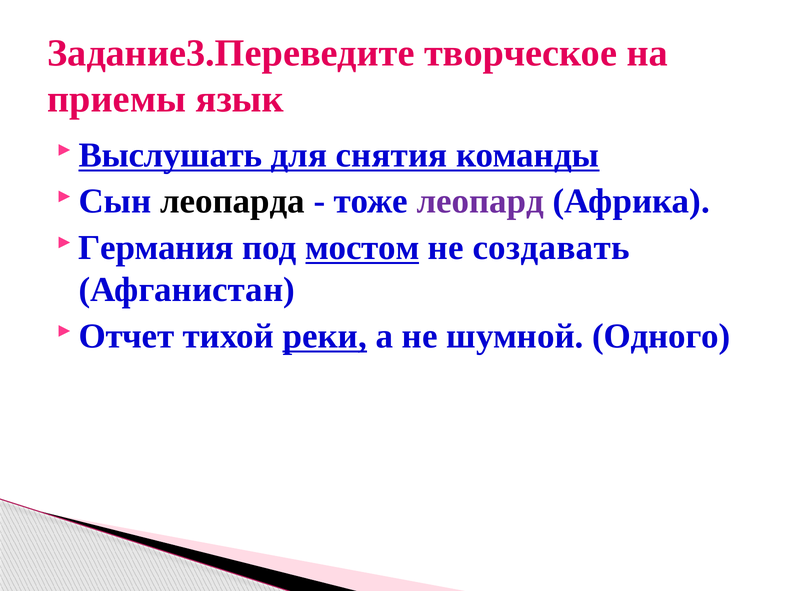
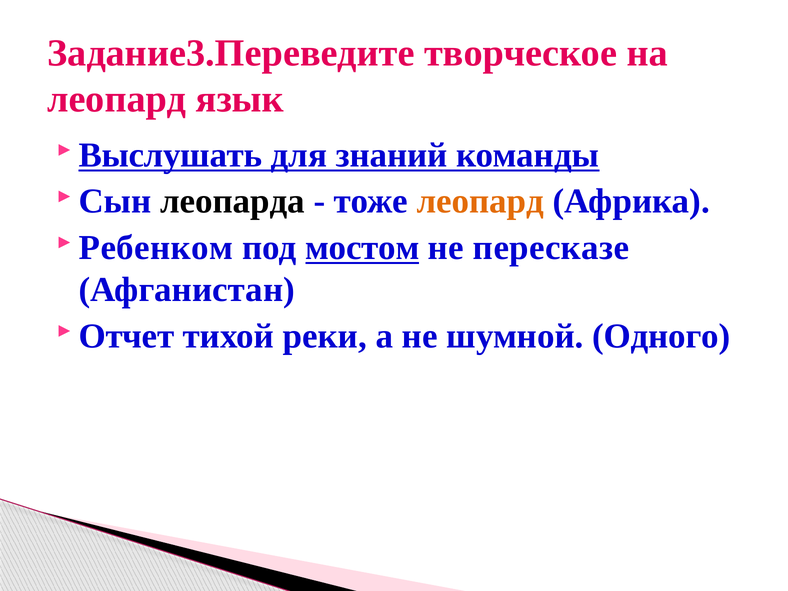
приемы: приемы -> леопард (117, 99)
снятия: снятия -> знаний (392, 155)
леопард colour: purple -> orange (480, 201)
Германия: Германия -> Ребенком (156, 248)
создавать: создавать -> пересказе (551, 248)
реки underline: present -> none (325, 336)
